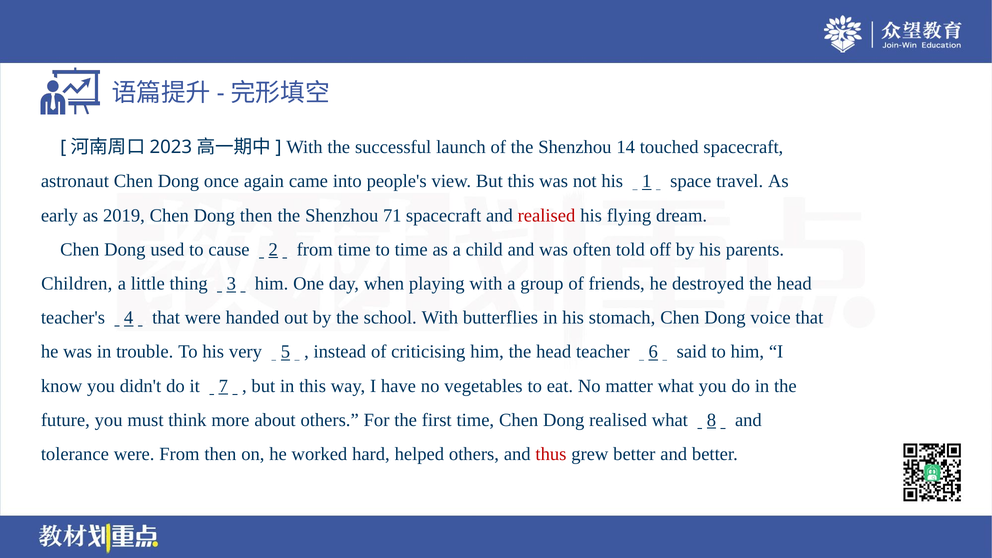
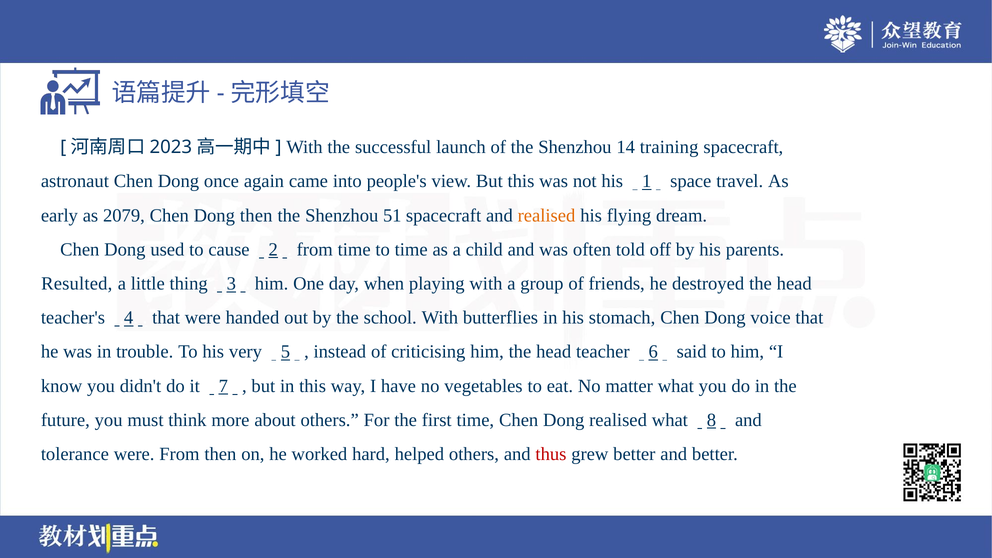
touched: touched -> training (669, 147)
2019: 2019 -> 2079 (124, 215)
71: 71 -> 51 (392, 215)
realised colour: red -> orange (547, 215)
Children: Children -> Resulted (77, 284)
